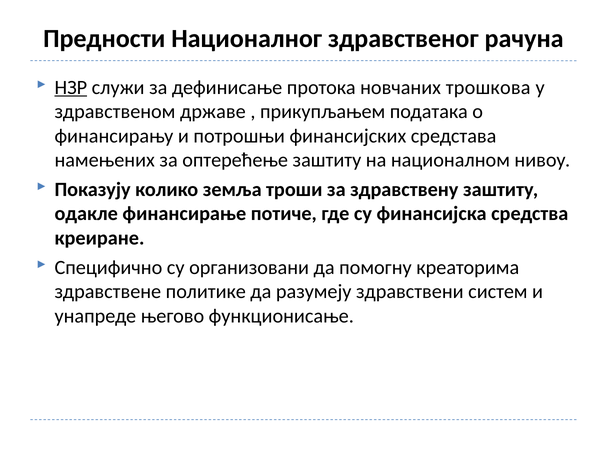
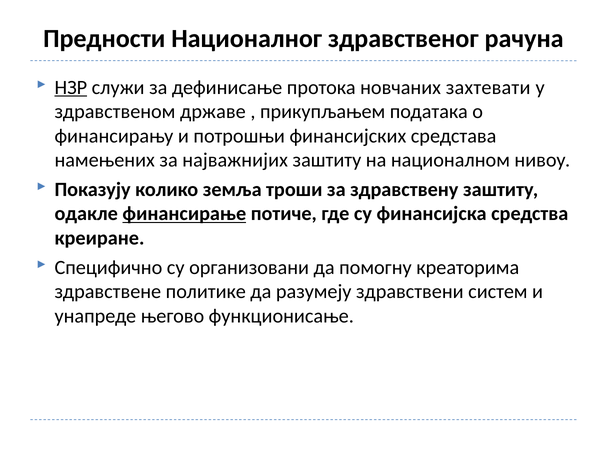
трошкова: трошкова -> захтевати (488, 87)
оптерећење: оптерећење -> најважнијих (235, 160)
финансирање underline: none -> present (184, 214)
